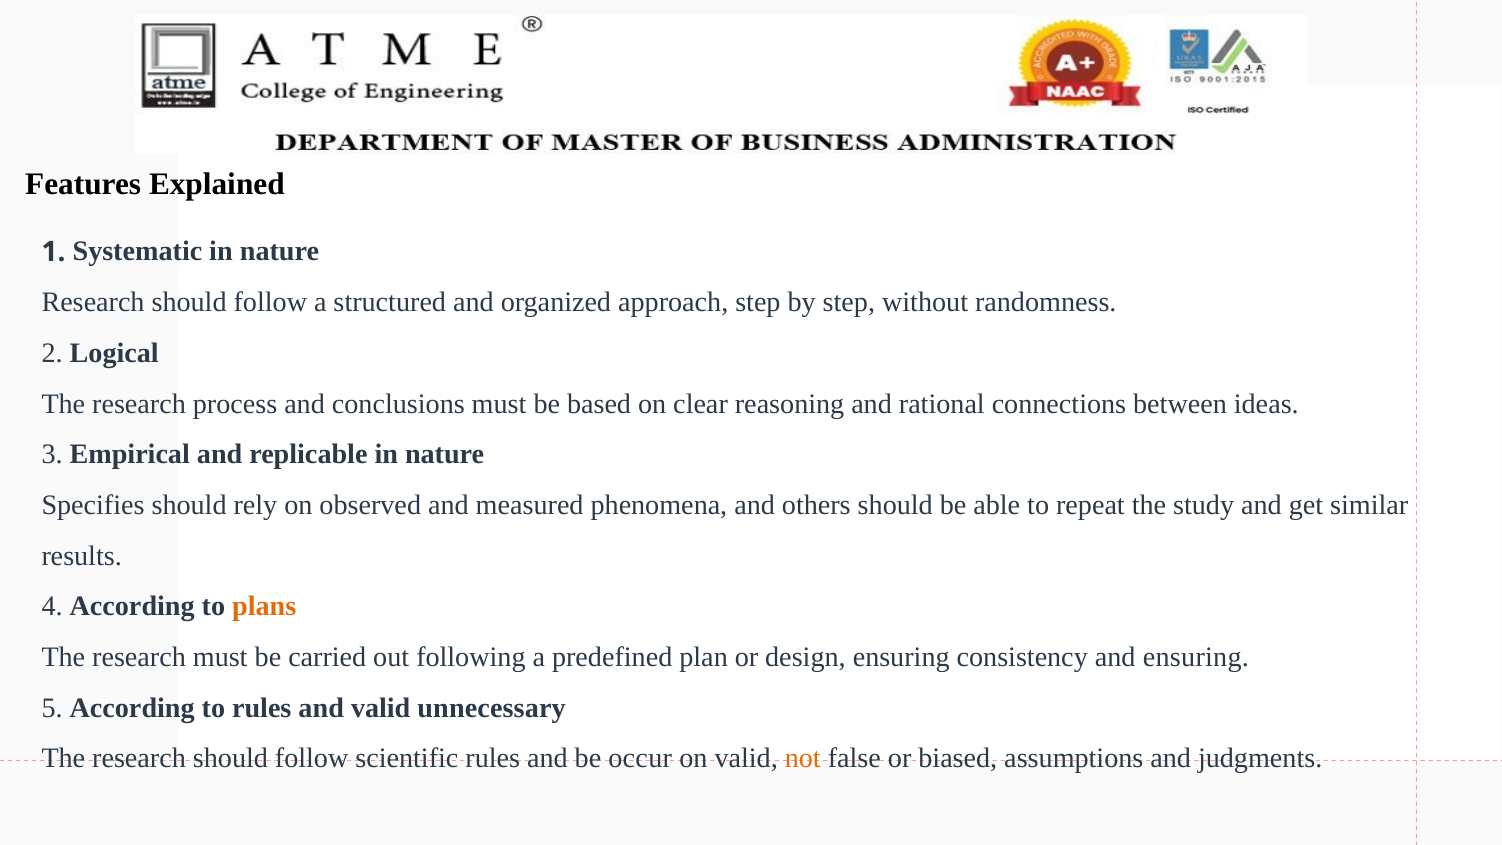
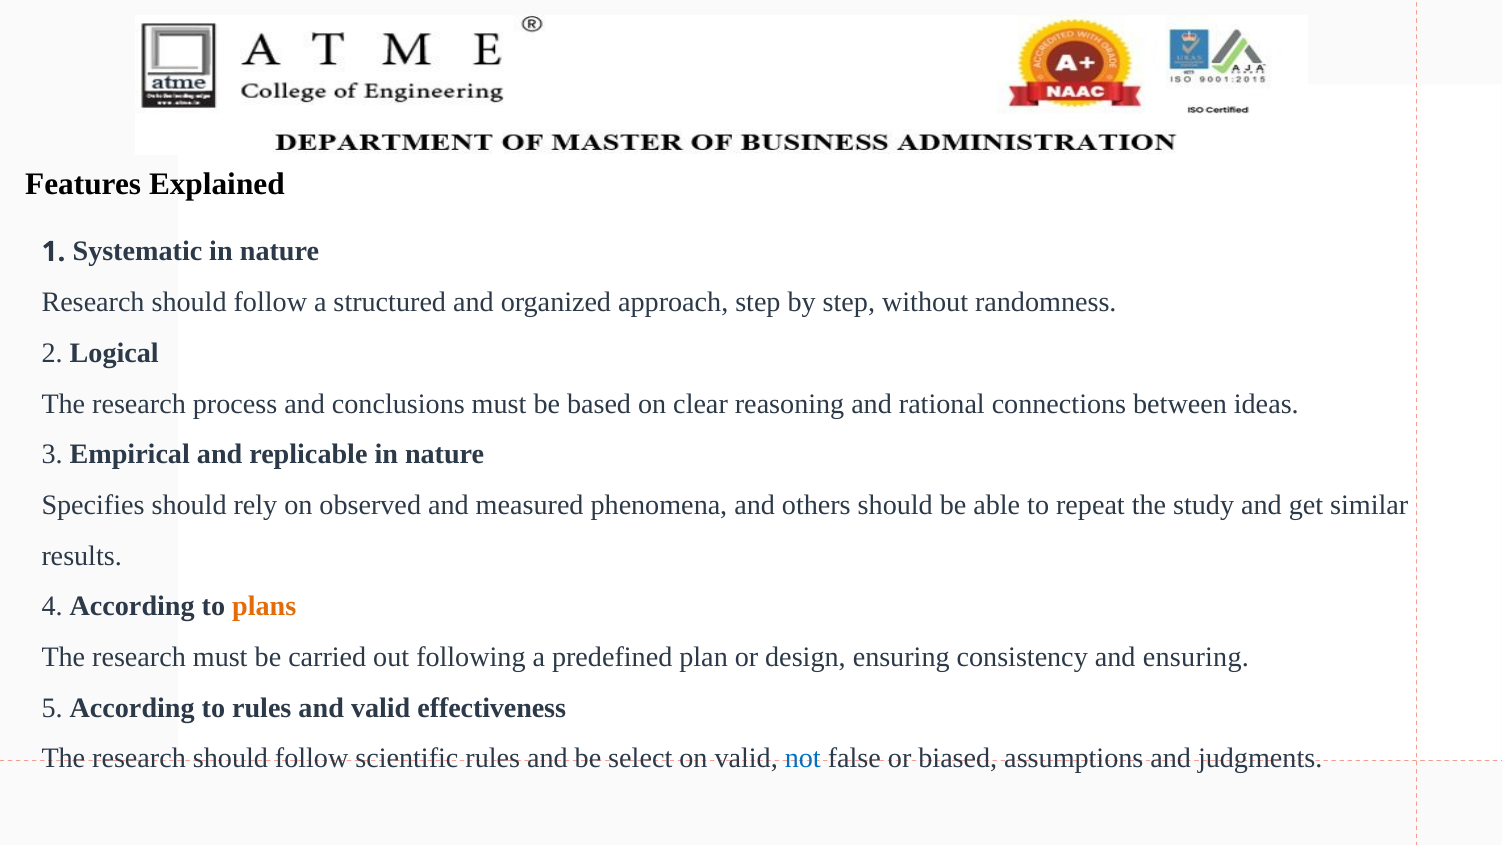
unnecessary: unnecessary -> effectiveness (492, 708)
occur: occur -> select (640, 759)
not colour: orange -> blue (803, 759)
